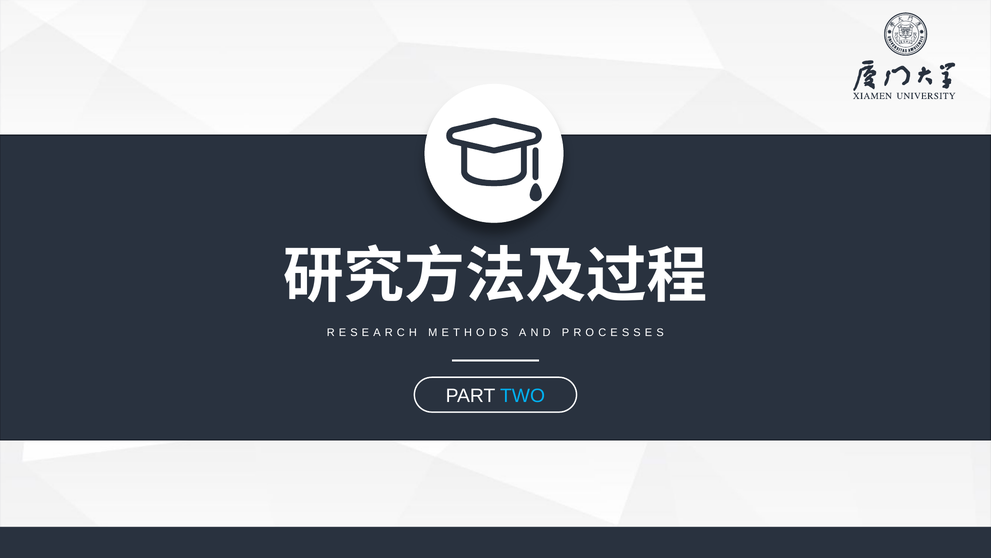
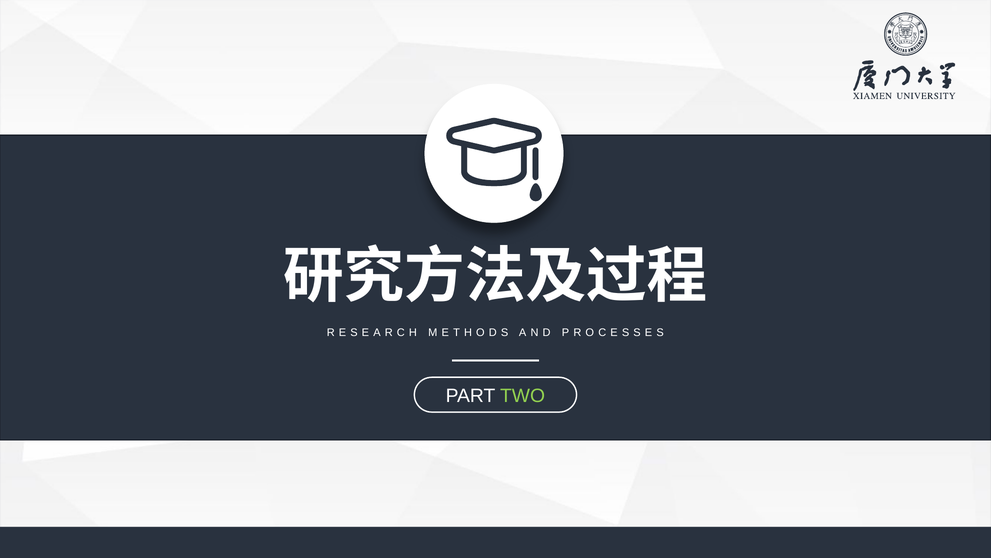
TWO colour: light blue -> light green (523, 396)
